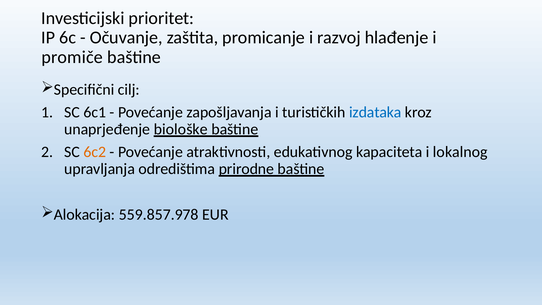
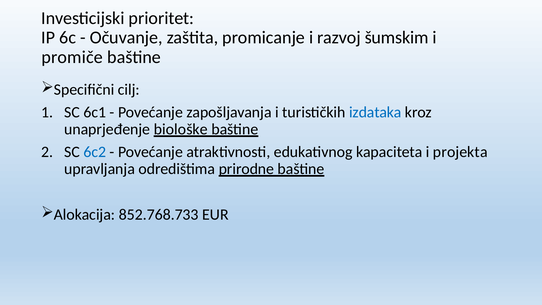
hlađenje: hlađenje -> šumskim (397, 38)
6c2 colour: orange -> blue (95, 152)
lokalnog: lokalnog -> projekta (460, 152)
559.857.978: 559.857.978 -> 852.768.733 (159, 214)
